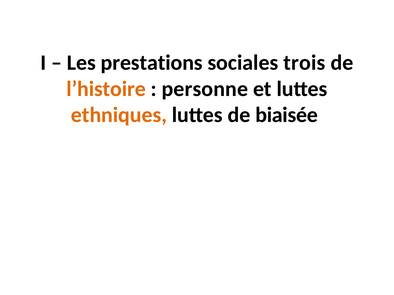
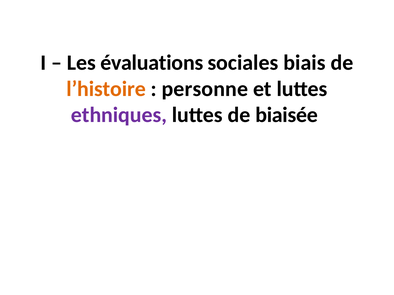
prestations: prestations -> évaluations (152, 63)
trois: trois -> biais (304, 63)
ethniques colour: orange -> purple (119, 115)
